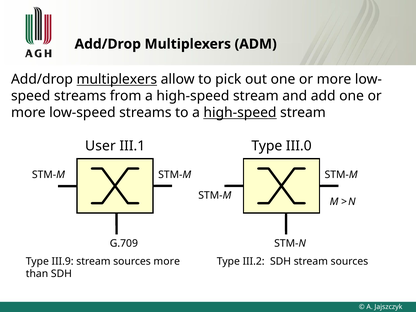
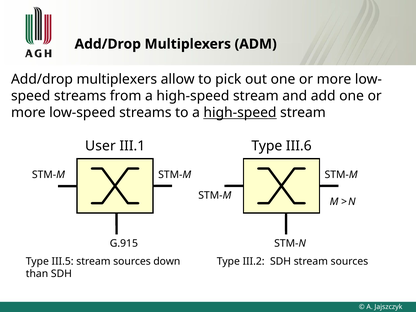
multiplexers underline: present -> none (117, 79)
III.0: III.0 -> III.6 (299, 146)
G.709: G.709 -> G.915 (124, 243)
III.9: III.9 -> III.5 (63, 261)
sources more: more -> down (167, 261)
